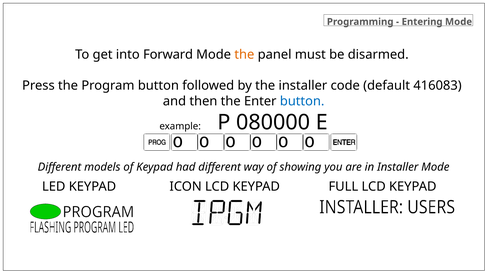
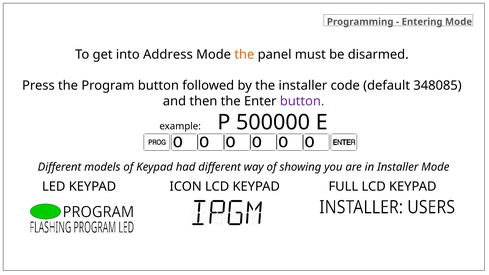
Forward: Forward -> Address (168, 55)
416083: 416083 -> 348085 (438, 86)
button colour: blue -> purple (302, 101)
080000: 080000 -> 500000 (273, 122)
